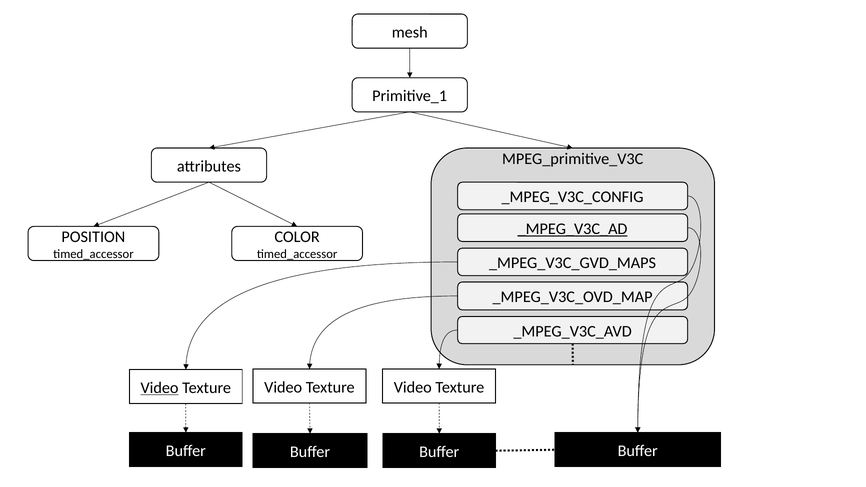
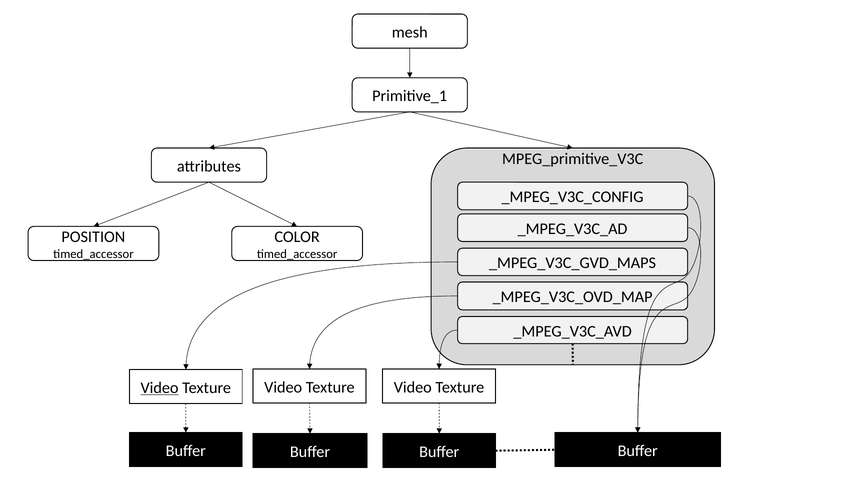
_MPEG_V3C_AD underline: present -> none (573, 229)
